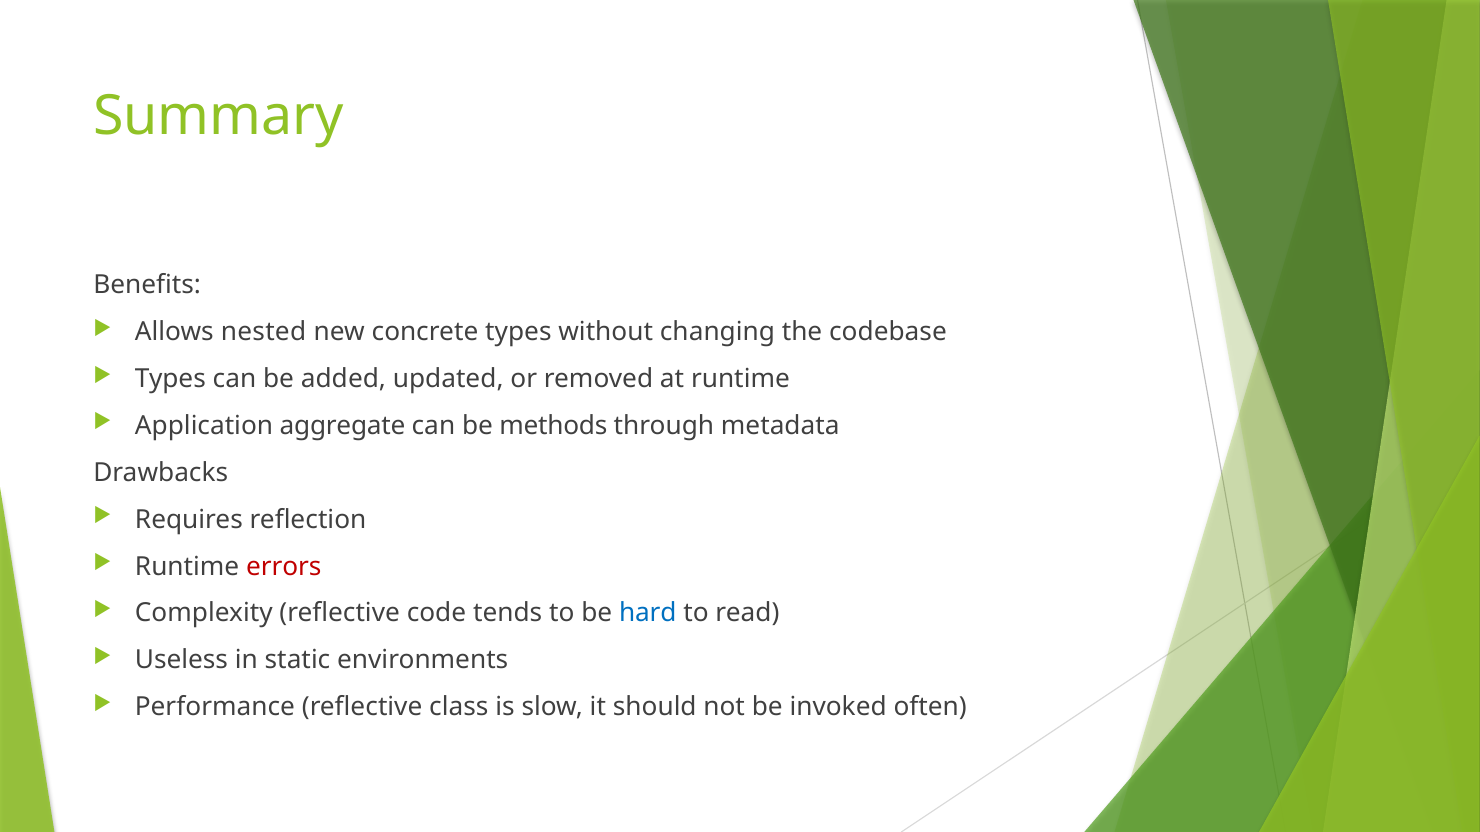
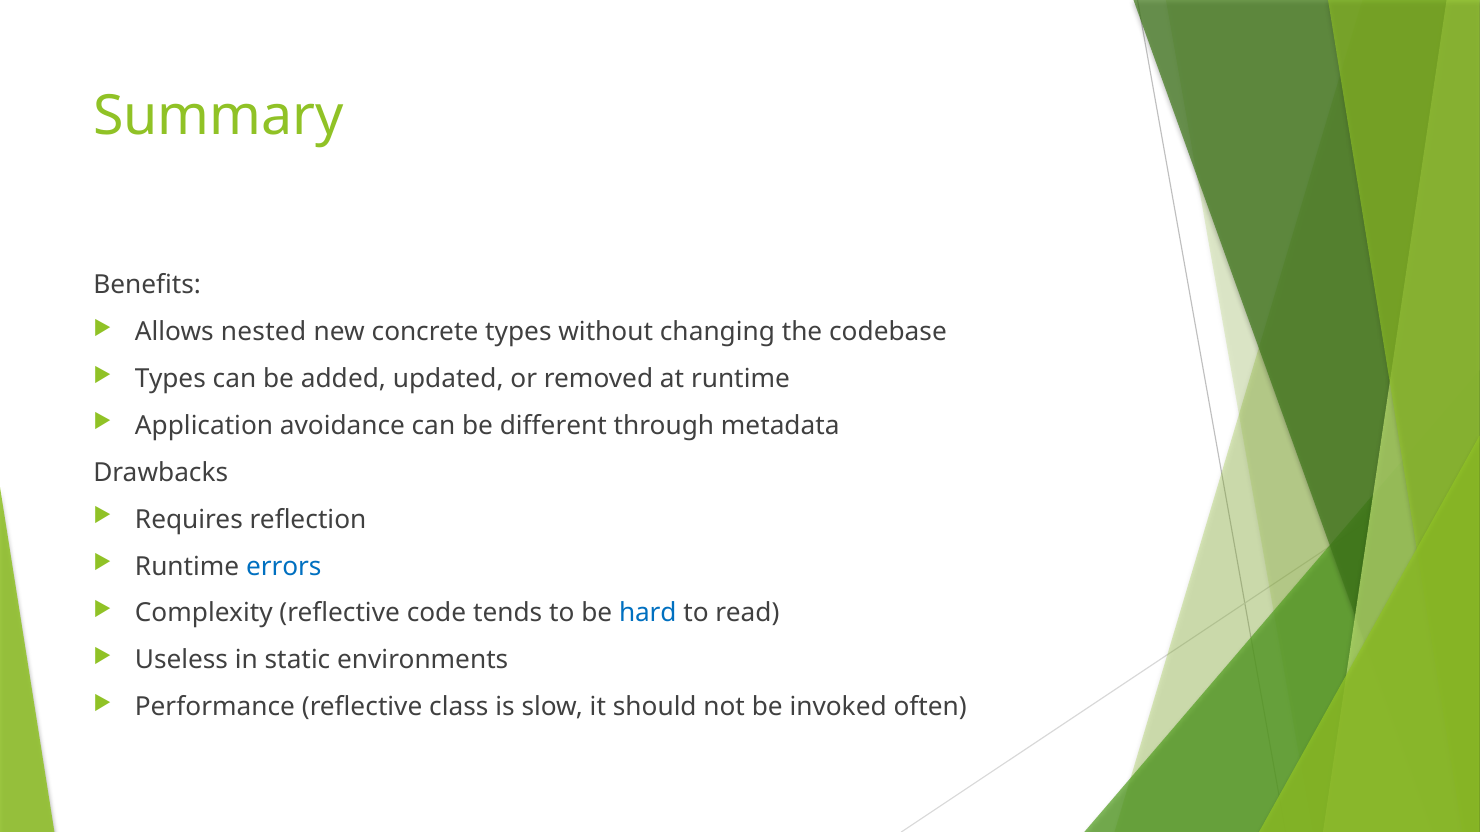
aggregate: aggregate -> avoidance (342, 426)
methods: methods -> different (553, 426)
errors colour: red -> blue (284, 567)
